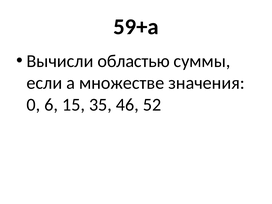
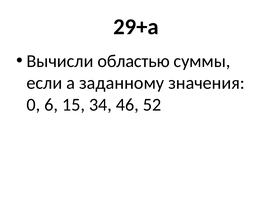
59+а: 59+а -> 29+а (136, 27)
множестве: множестве -> заданному (122, 83)
35: 35 -> 34 (100, 105)
